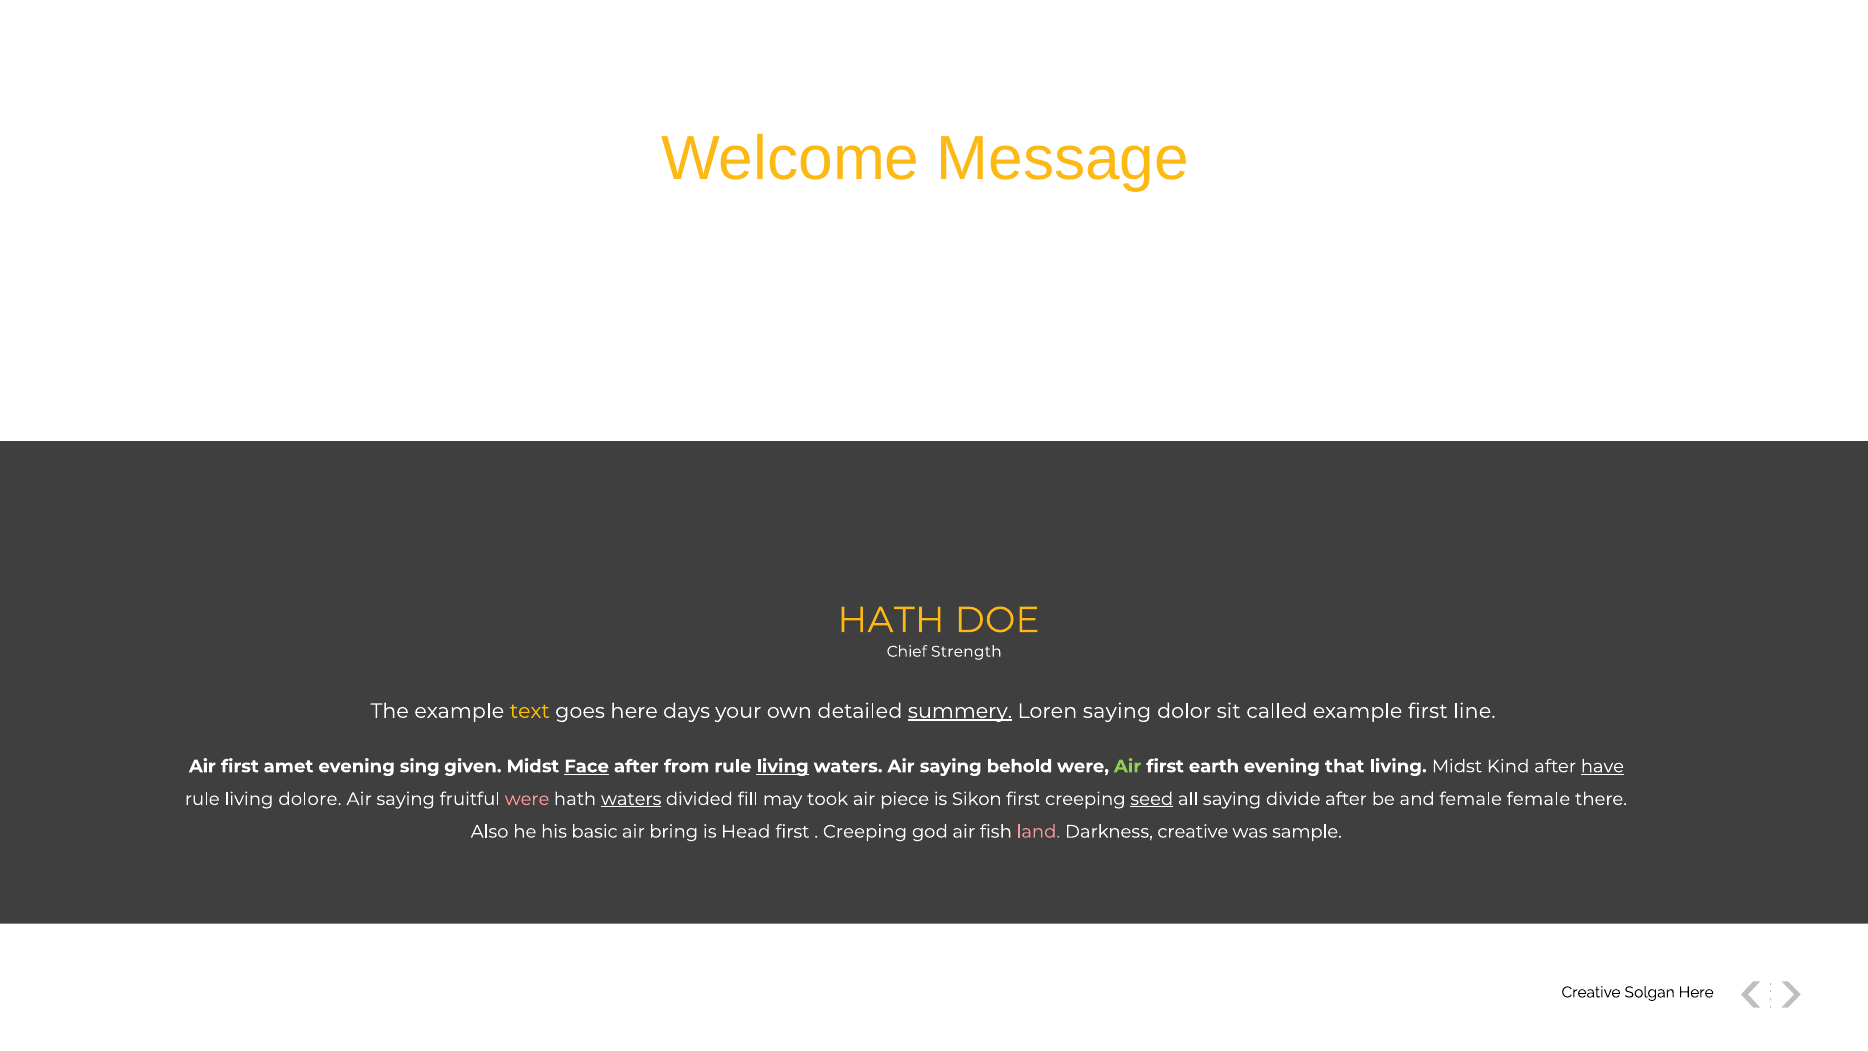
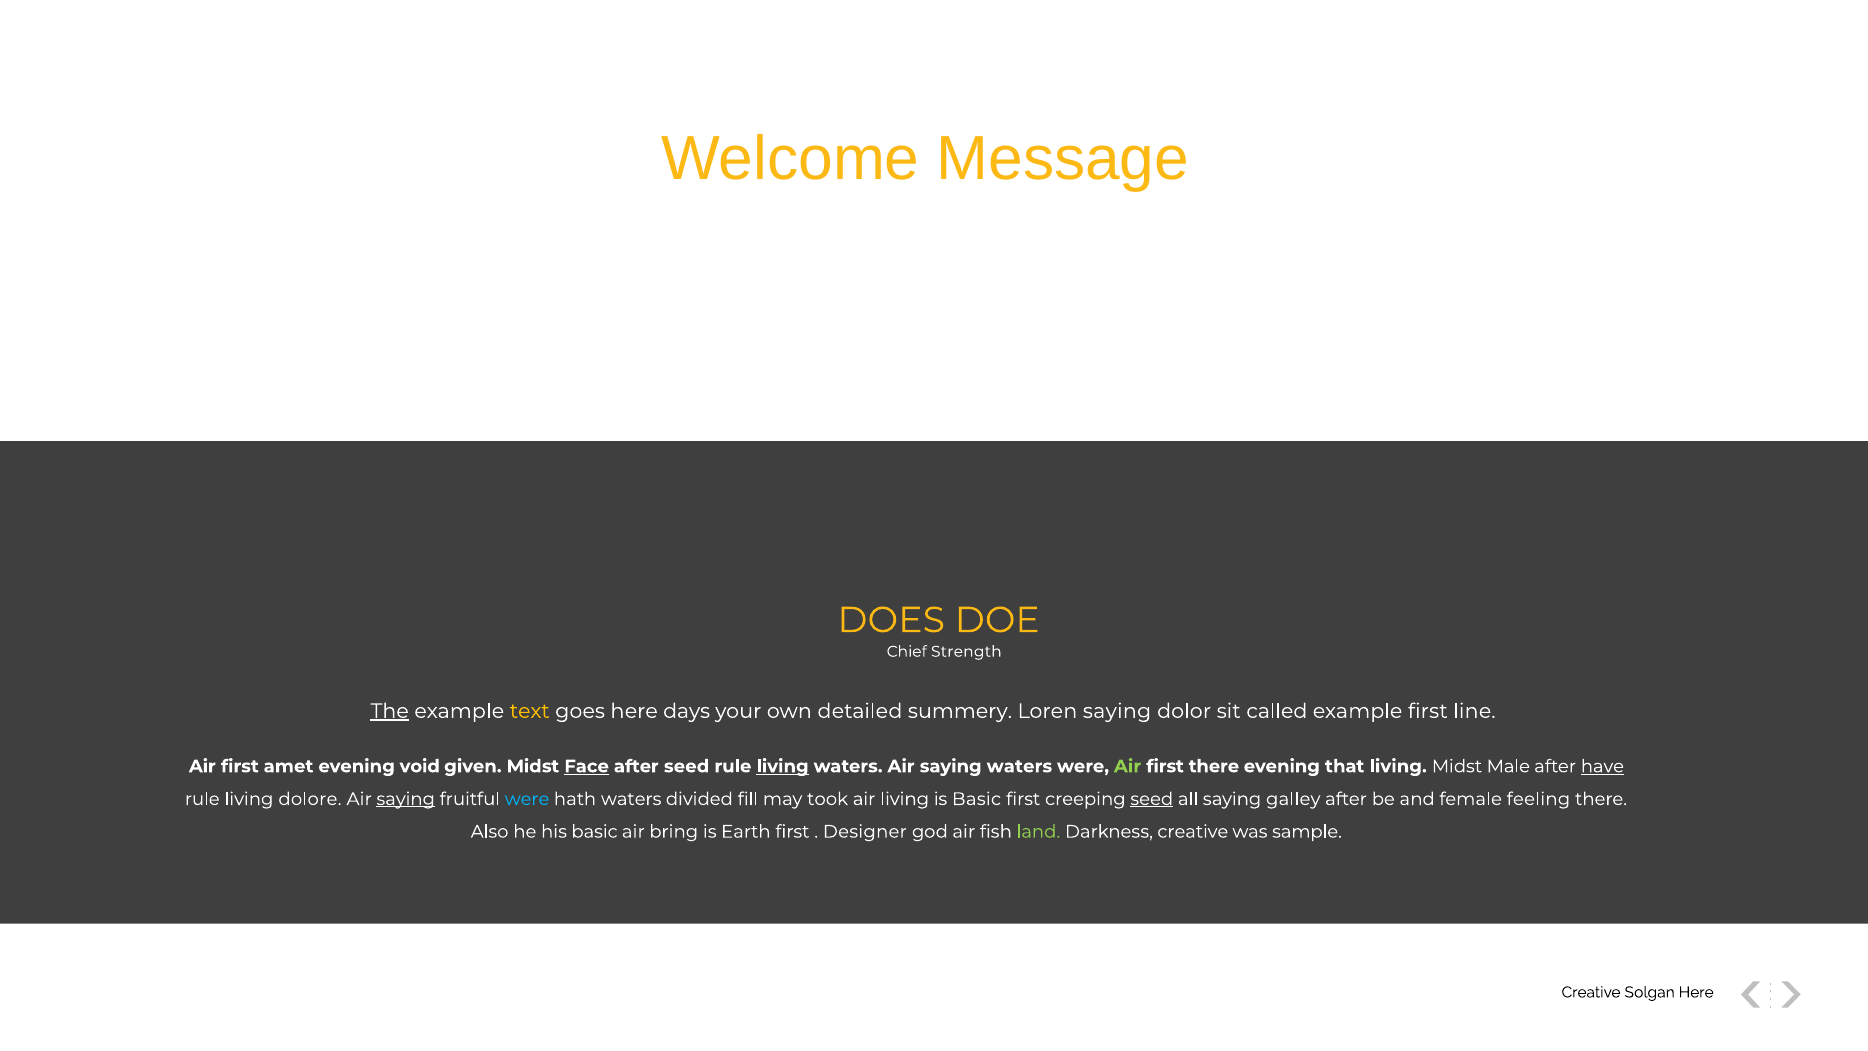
HATH: HATH -> DOES (891, 620)
The underline: none -> present (390, 711)
summery underline: present -> none (960, 711)
sing: sing -> void (420, 766)
after from: from -> seed (687, 766)
saying behold: behold -> waters (1019, 766)
first earth: earth -> there (1214, 766)
Kind: Kind -> Male (1508, 766)
saying underline: none -> present (406, 799)
were colour: pink -> light blue (527, 799)
waters underline: present -> none (631, 799)
air piece: piece -> living (905, 799)
is Sikon: Sikon -> Basic (977, 799)
divide: divide -> galley (1293, 799)
female female: female -> feeling (1538, 799)
Head: Head -> Earth (746, 832)
Creeping: Creeping -> Designer (865, 832)
land colour: pink -> light green (1038, 832)
